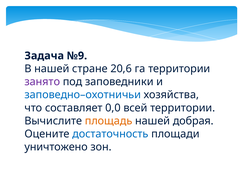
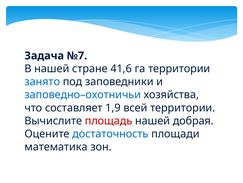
№9: №9 -> №7 (77, 56)
20,6: 20,6 -> 41,6 (121, 68)
занято colour: purple -> blue (42, 81)
0,0: 0,0 -> 1,9 (113, 107)
площадь colour: orange -> red (109, 120)
уничтожено: уничтожено -> математика (56, 146)
